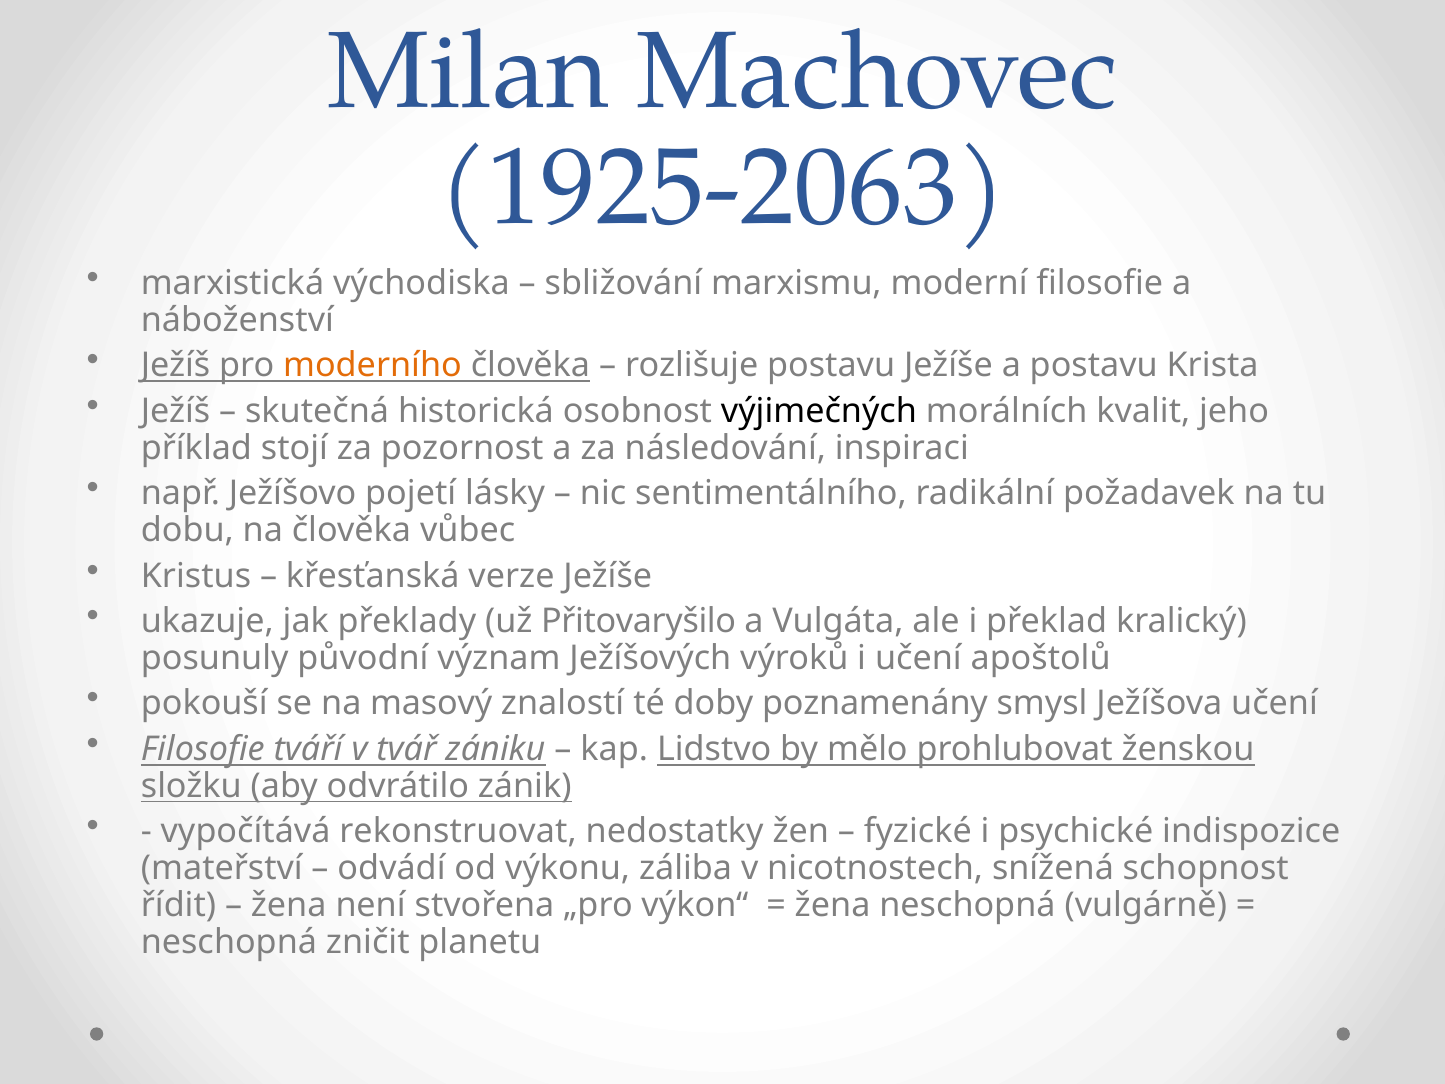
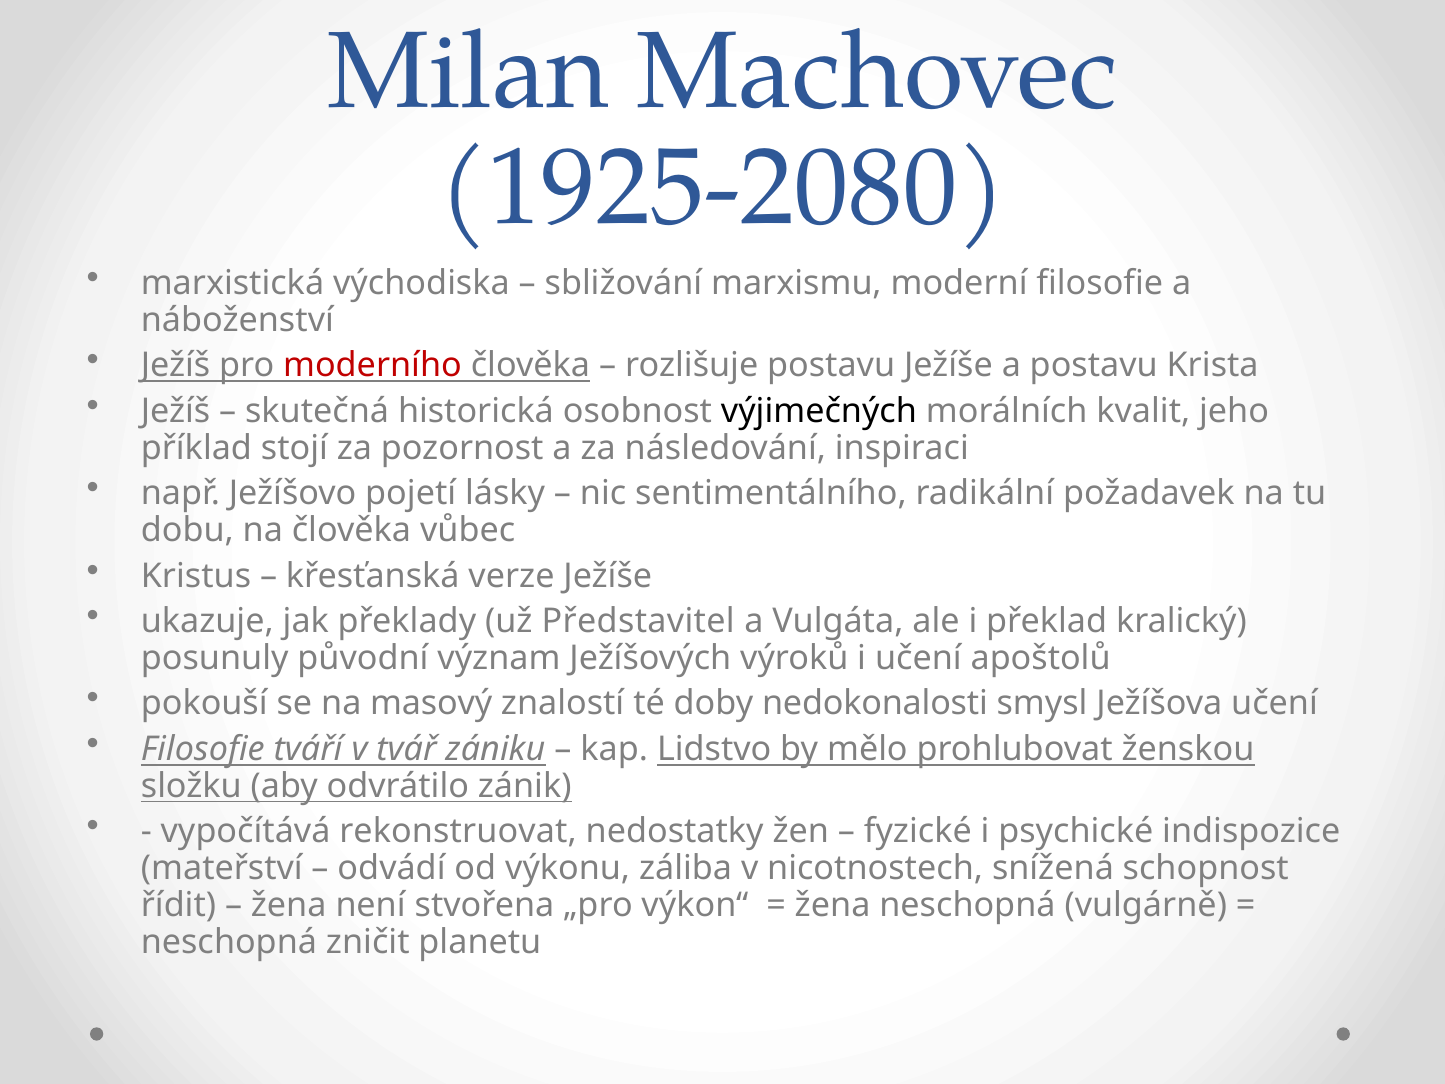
1925-2063: 1925-2063 -> 1925-2080 (722, 188)
moderního colour: orange -> red (372, 365)
Přitovaryšilo: Přitovaryšilo -> Představitel (638, 621)
poznamenány: poznamenány -> nedokonalosti (875, 703)
